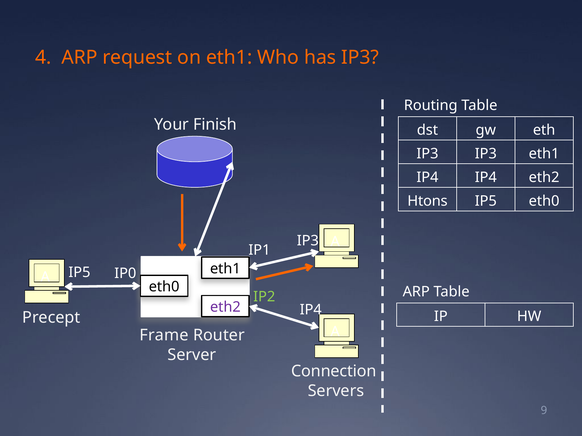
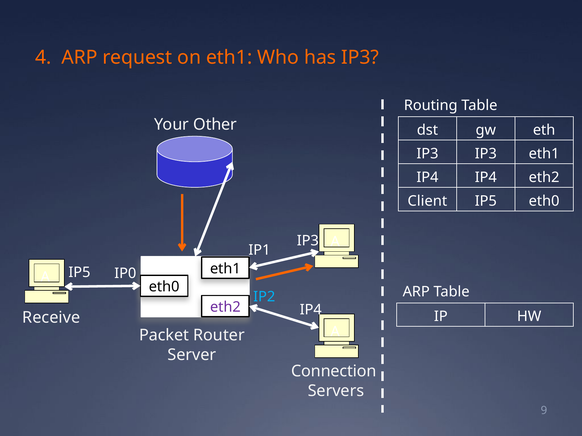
Finish: Finish -> Other (215, 125)
Htons: Htons -> Client (427, 201)
IP2 colour: light green -> light blue (264, 297)
Precept: Precept -> Receive (51, 318)
Frame: Frame -> Packet (164, 336)
